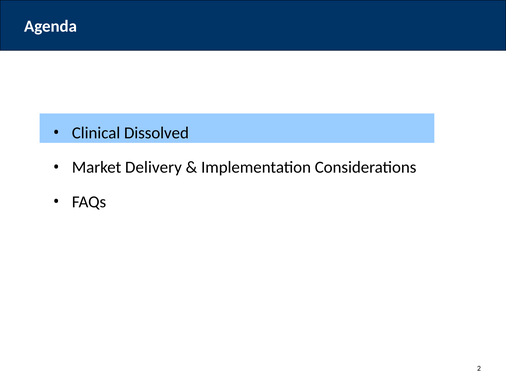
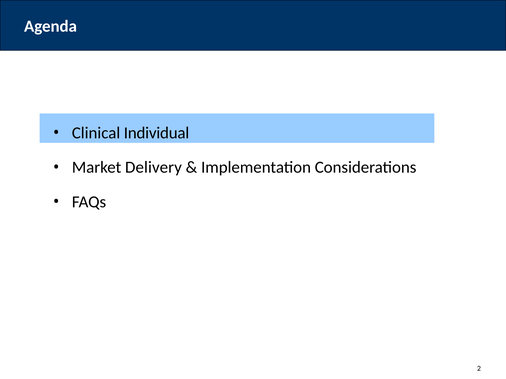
Dissolved: Dissolved -> Individual (157, 133)
